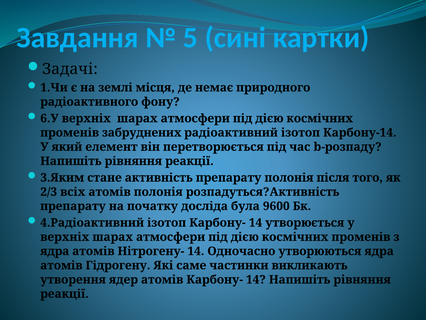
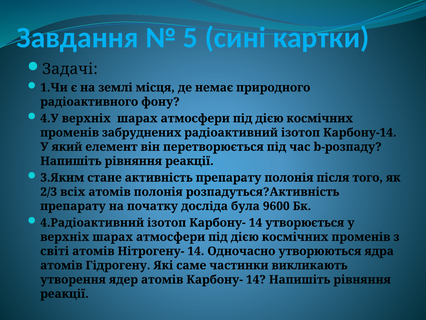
6.У: 6.У -> 4.У (49, 118)
ядра: ядра -> світі (55, 251)
